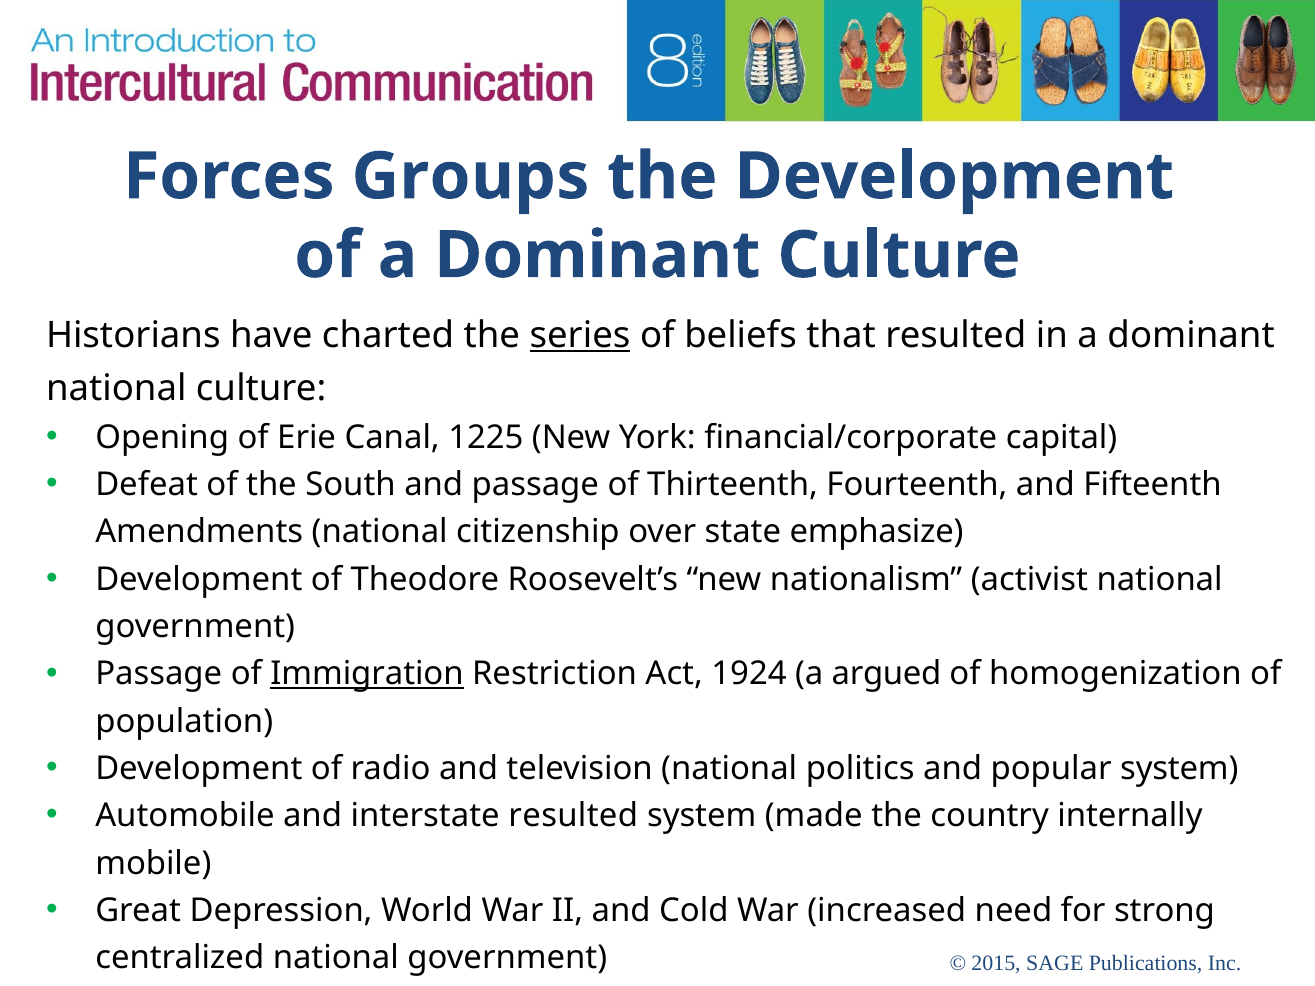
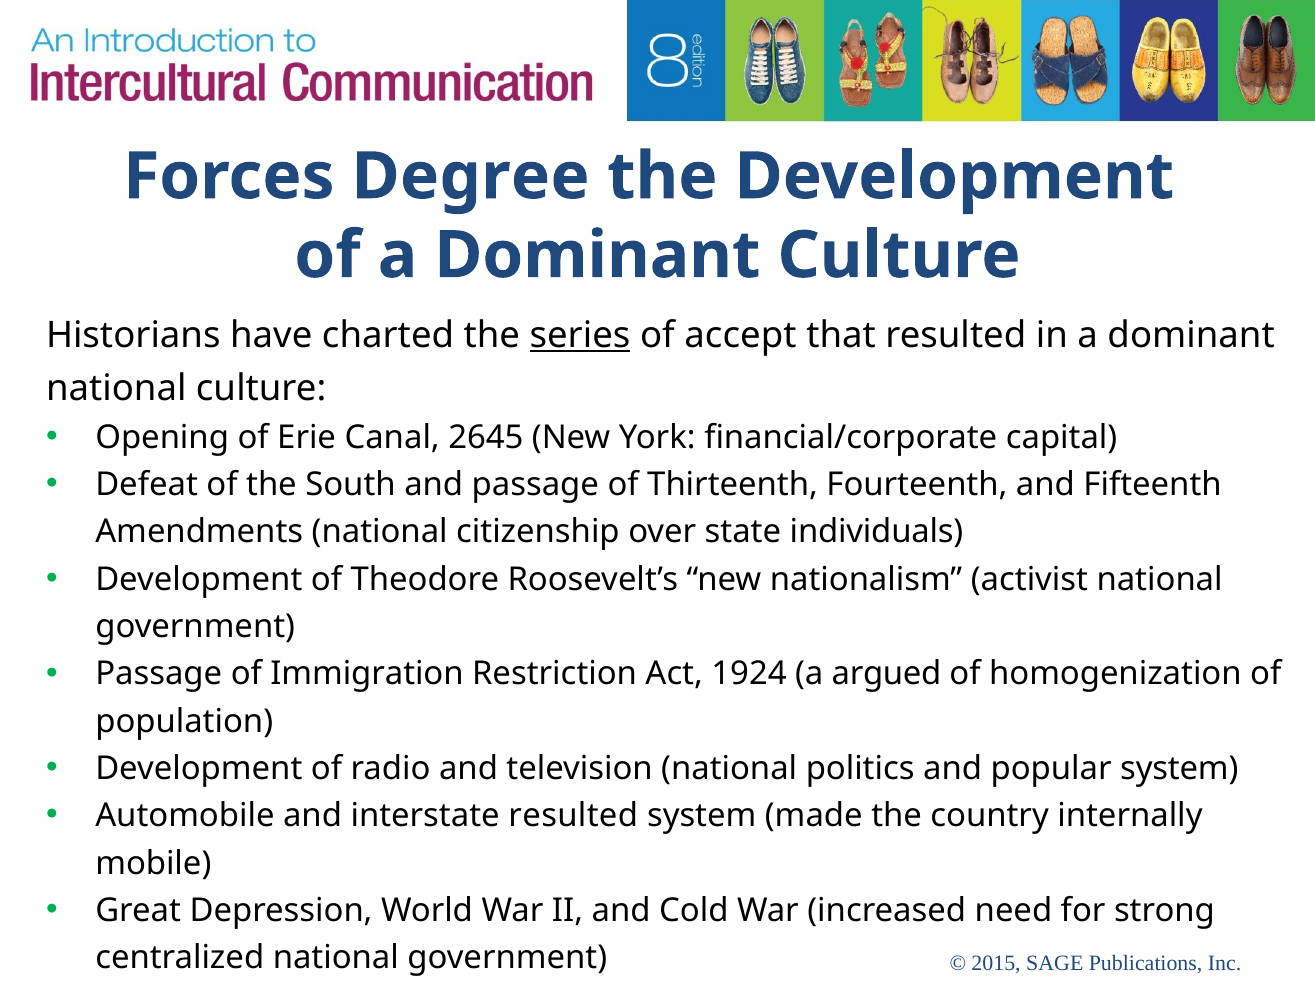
Groups: Groups -> Degree (471, 177)
beliefs: beliefs -> accept (740, 336)
1225: 1225 -> 2645 (486, 438)
emphasize: emphasize -> individuals (877, 532)
Immigration underline: present -> none (367, 674)
